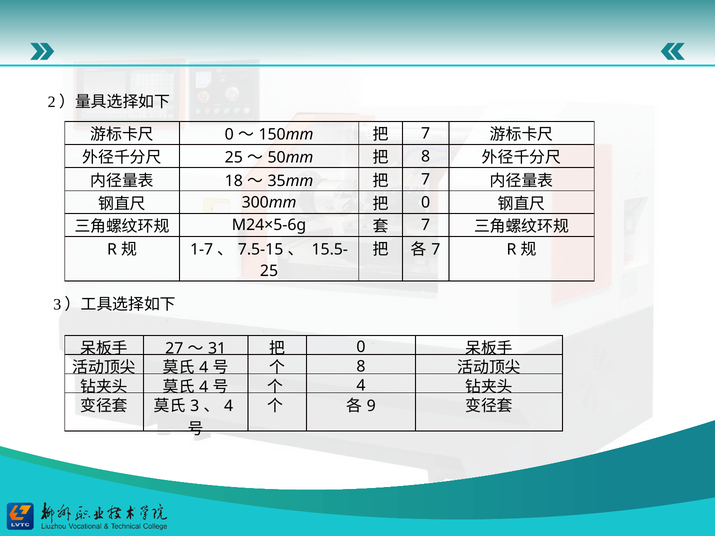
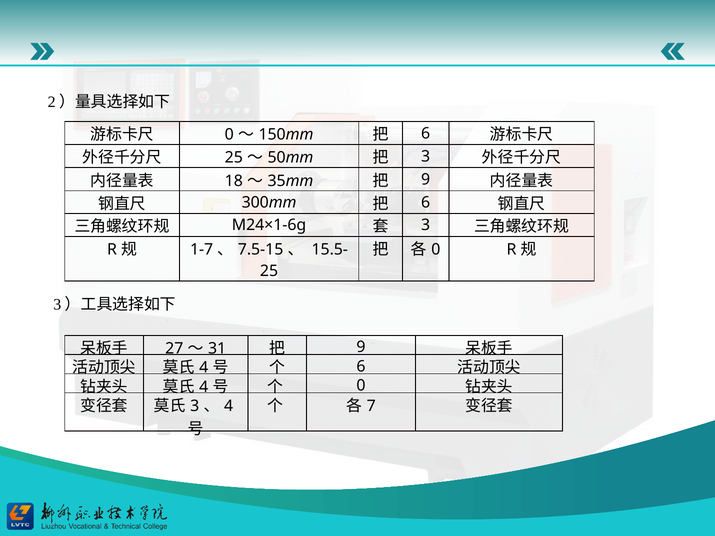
7: 7 -> 6 (426, 133)
8: 8 -> 3 (426, 156)
7: 7 -> 9 (426, 179)
0: 0 -> 6 (426, 202)
M24×5-6g: M24×5-6g -> M24×1-6g (269, 225)
7: 7 -> 3 (426, 225)
7: 7 -> 0 (436, 250)
0: 0 -> 9 (361, 347)
8: 8 -> 6 (361, 366)
4: 4 -> 0 (361, 386)
9: 9 -> 7 (371, 406)
